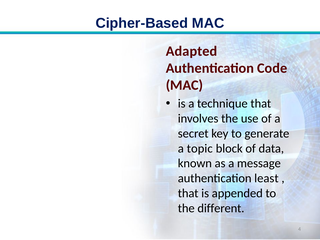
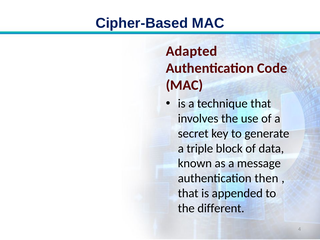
topic: topic -> triple (200, 148)
least: least -> then (266, 178)
